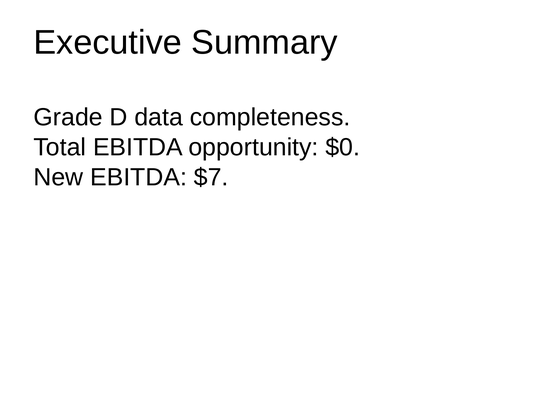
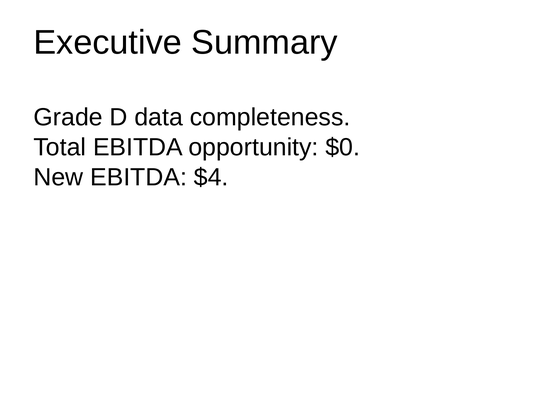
$7: $7 -> $4 (211, 177)
